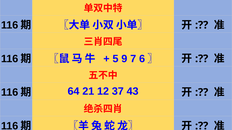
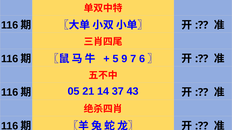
64: 64 -> 05 (73, 92)
12: 12 -> 14 (103, 92)
